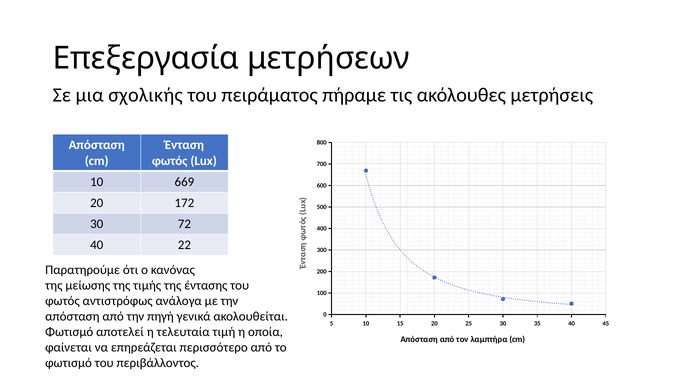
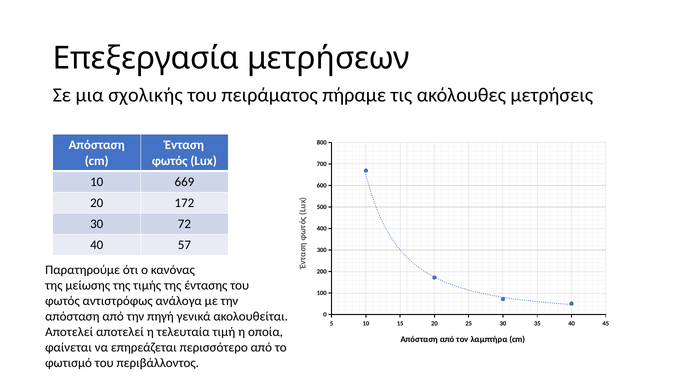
22: 22 -> 57 (184, 245)
Φωτισμό: Φωτισμό -> Αποτελεί (69, 332)
